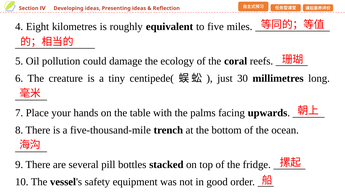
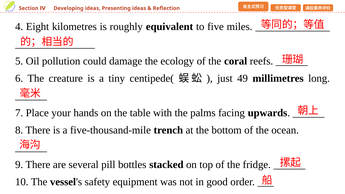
30: 30 -> 49 (243, 78)
